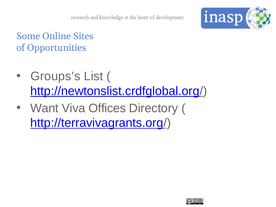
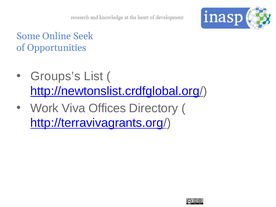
Sites: Sites -> Seek (83, 36)
Want: Want -> Work (44, 108)
